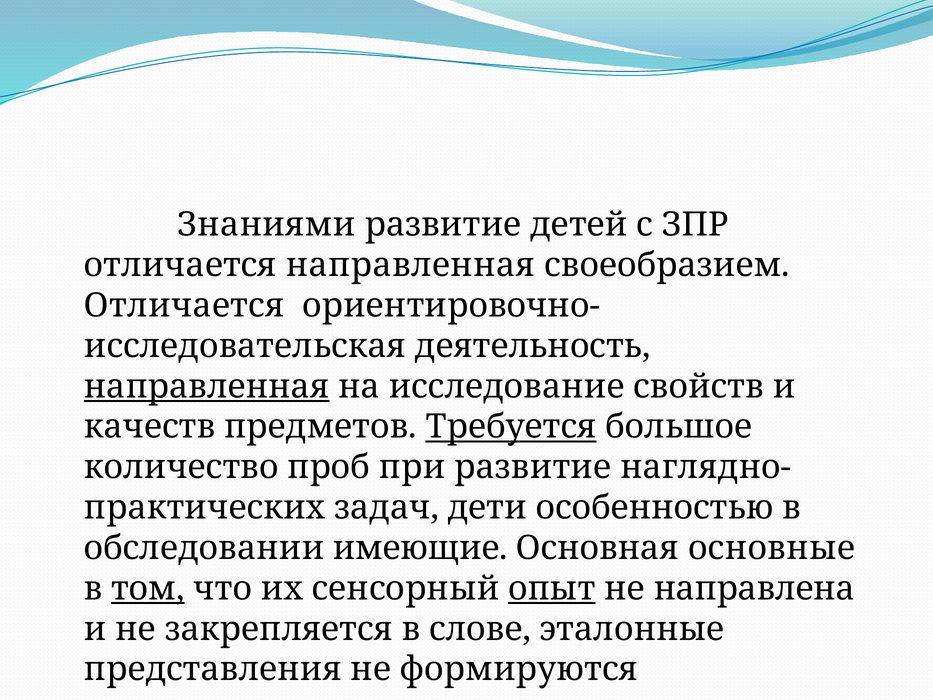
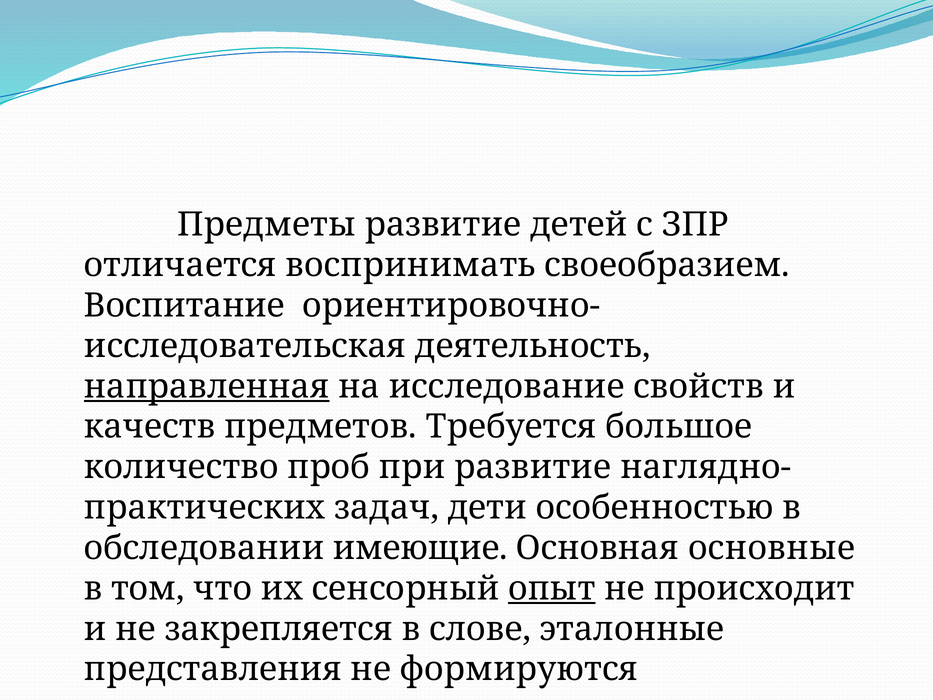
Знаниями: Знаниями -> Предметы (266, 225)
отличается направленная: направленная -> воспринимать (410, 265)
Отличается: Отличается -> Воспитание (184, 305)
Требуется underline: present -> none (511, 427)
том underline: present -> none (148, 588)
направлена: направлена -> происходит (754, 588)
